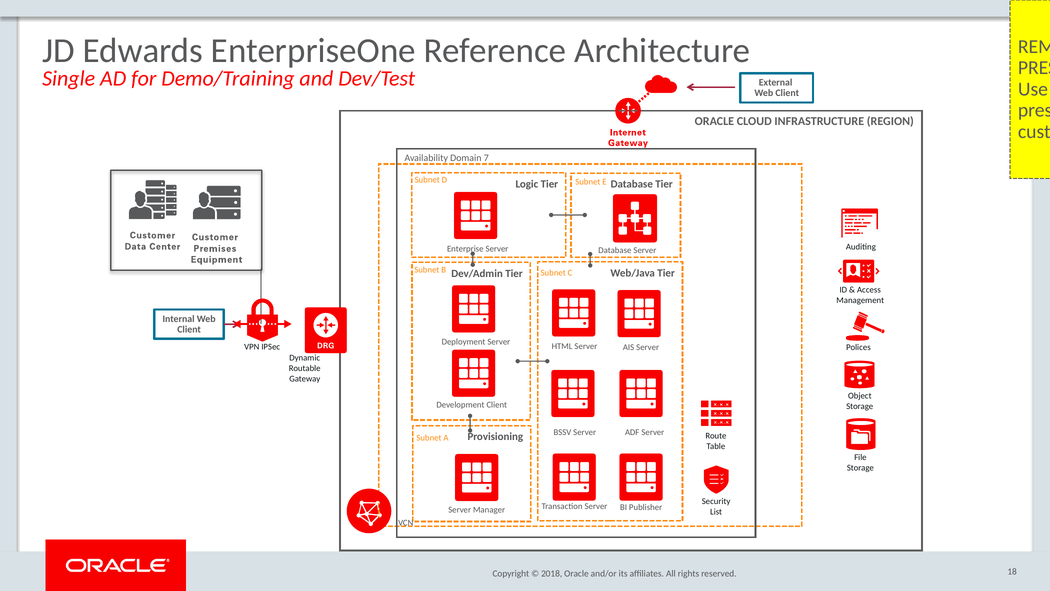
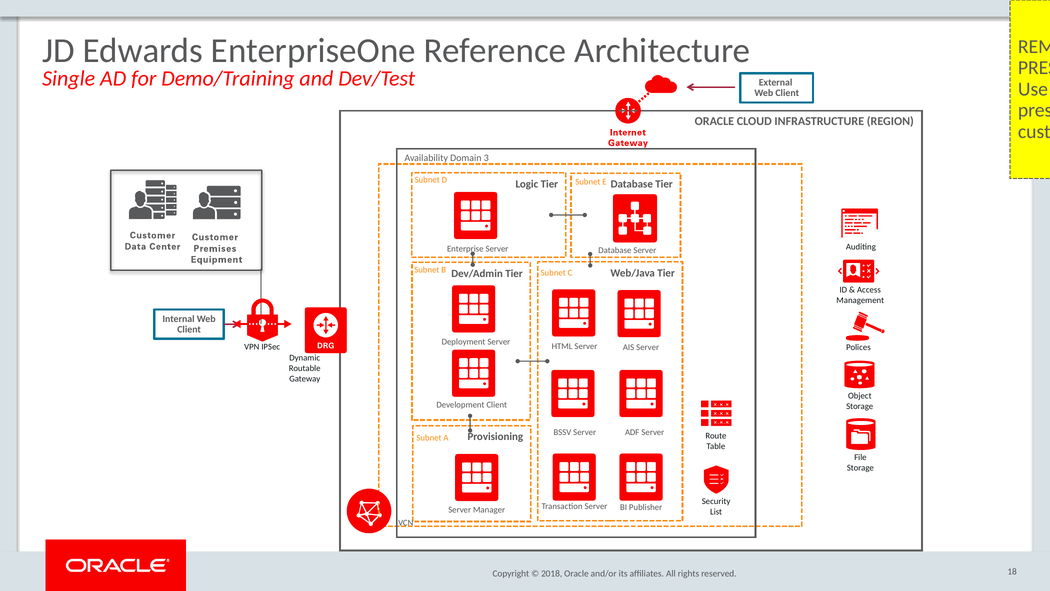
7: 7 -> 3 (486, 158)
